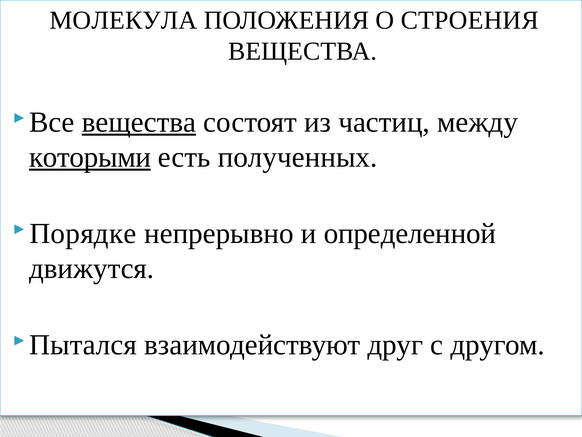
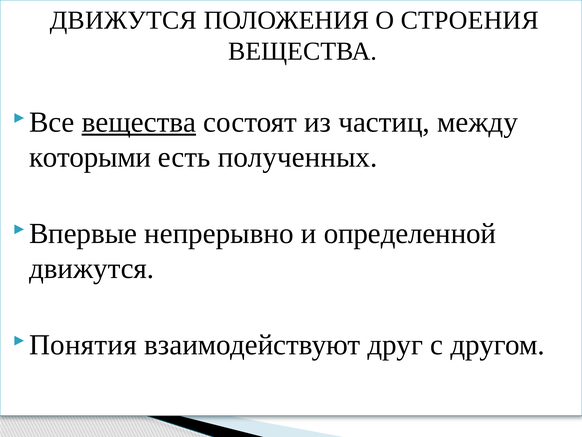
МОЛЕКУЛА: МОЛЕКУЛА -> ДВИЖУТСЯ (123, 20)
которыми underline: present -> none (90, 157)
Порядке: Порядке -> Впервые (83, 233)
Пытался: Пытался -> Понятия (83, 344)
